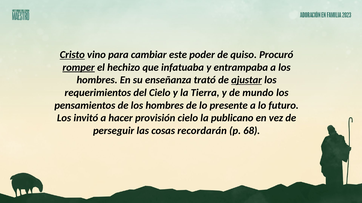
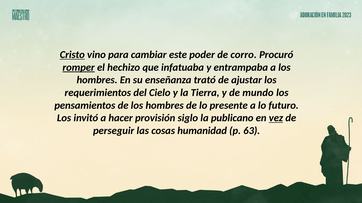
quiso: quiso -> corro (244, 55)
ajustar underline: present -> none (247, 80)
provisión cielo: cielo -> siglo (188, 118)
vez underline: none -> present (276, 118)
recordarán: recordarán -> humanidad (202, 131)
68: 68 -> 63 (252, 131)
